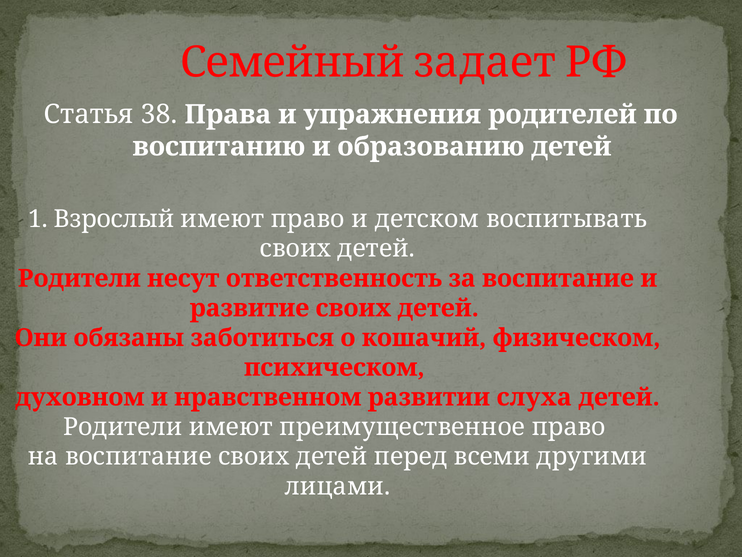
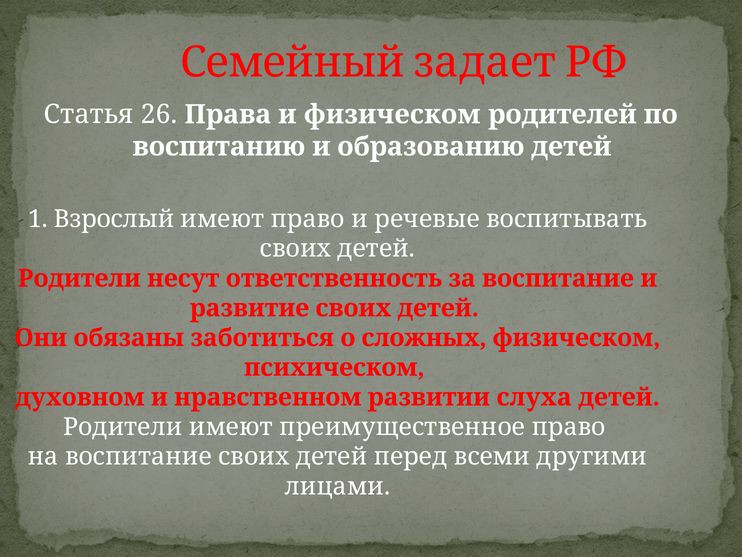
38: 38 -> 26 (159, 114)
и упражнения: упражнения -> физическом (392, 114)
детском: детском -> речевые (427, 219)
кошачий: кошачий -> сложных (424, 338)
